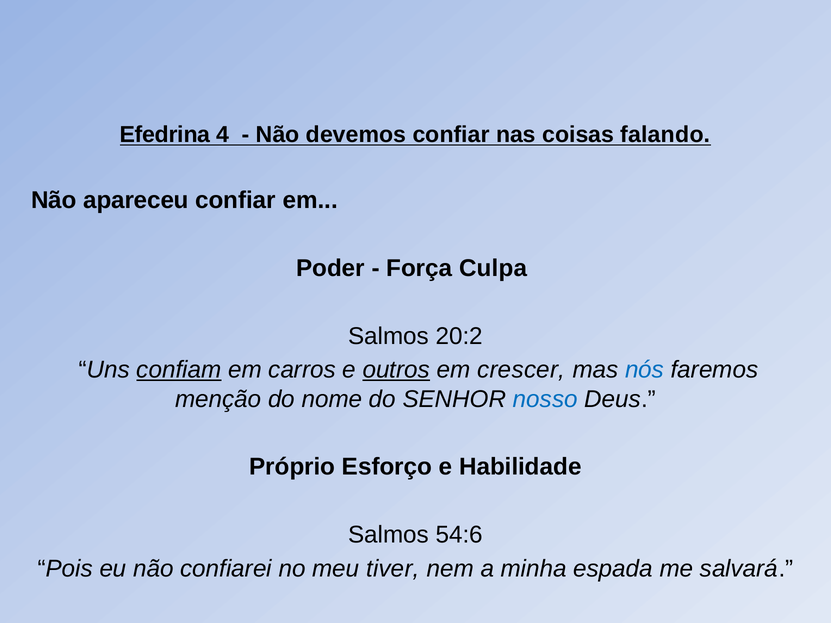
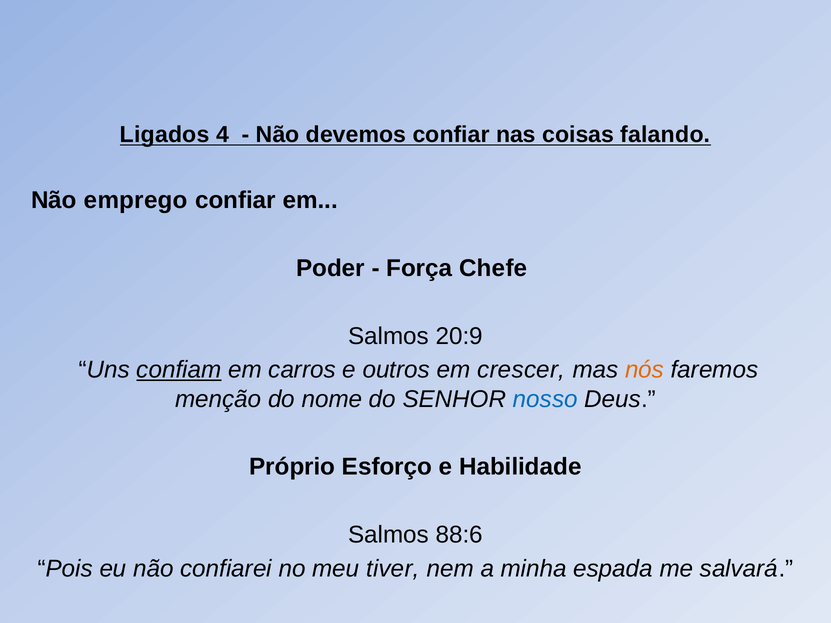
Efedrina: Efedrina -> Ligados (165, 135)
apareceu: apareceu -> emprego (136, 201)
Culpa: Culpa -> Chefe (493, 268)
20:2: 20:2 -> 20:9 (459, 336)
outros underline: present -> none (396, 370)
nós colour: blue -> orange (645, 370)
54:6: 54:6 -> 88:6 (459, 535)
